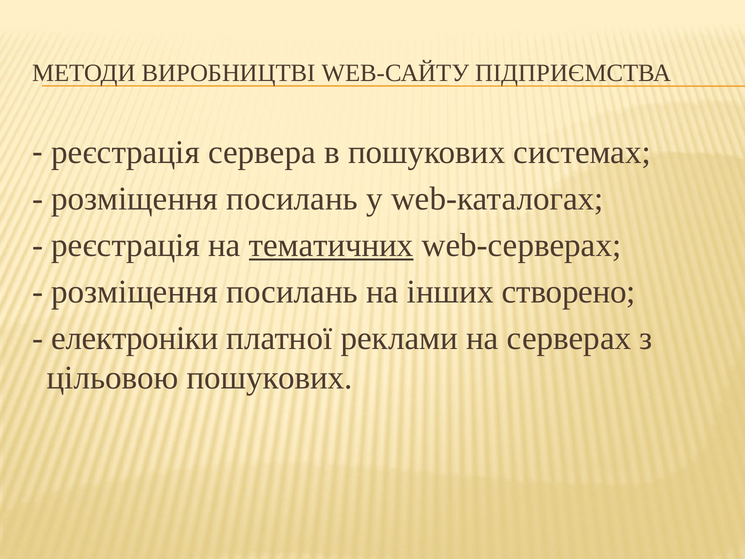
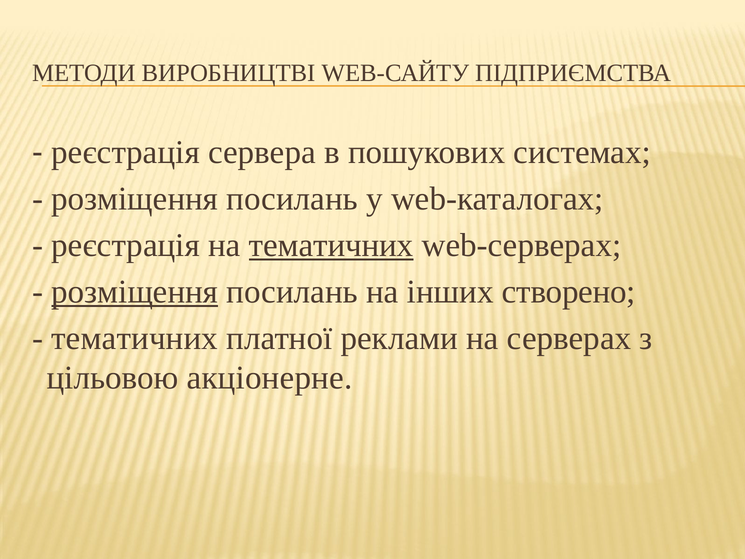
розміщення underline: none -> present (135, 292)
електроніки: електроніки -> тематичних (135, 338)
цільовою пошукових: пошукових -> акціонерне (270, 378)
